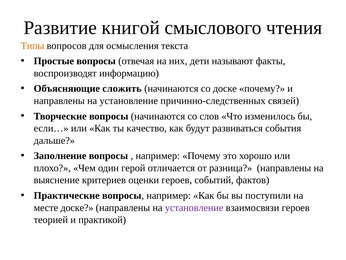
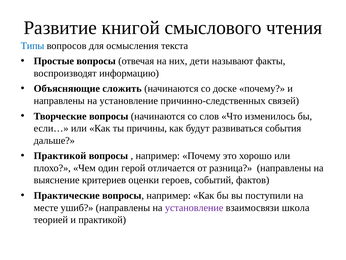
Типы colour: orange -> blue (33, 46)
качество: качество -> причины (147, 128)
Заполнение: Заполнение -> Практикой (60, 156)
месте доске: доске -> ушиб (77, 207)
взаимосвязи героев: героев -> школа (296, 207)
